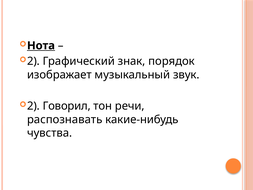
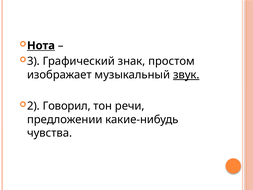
2: 2 -> 3 (33, 61)
порядок: порядок -> простом (172, 61)
звук underline: none -> present (186, 75)
распознавать: распознавать -> предложении (65, 119)
